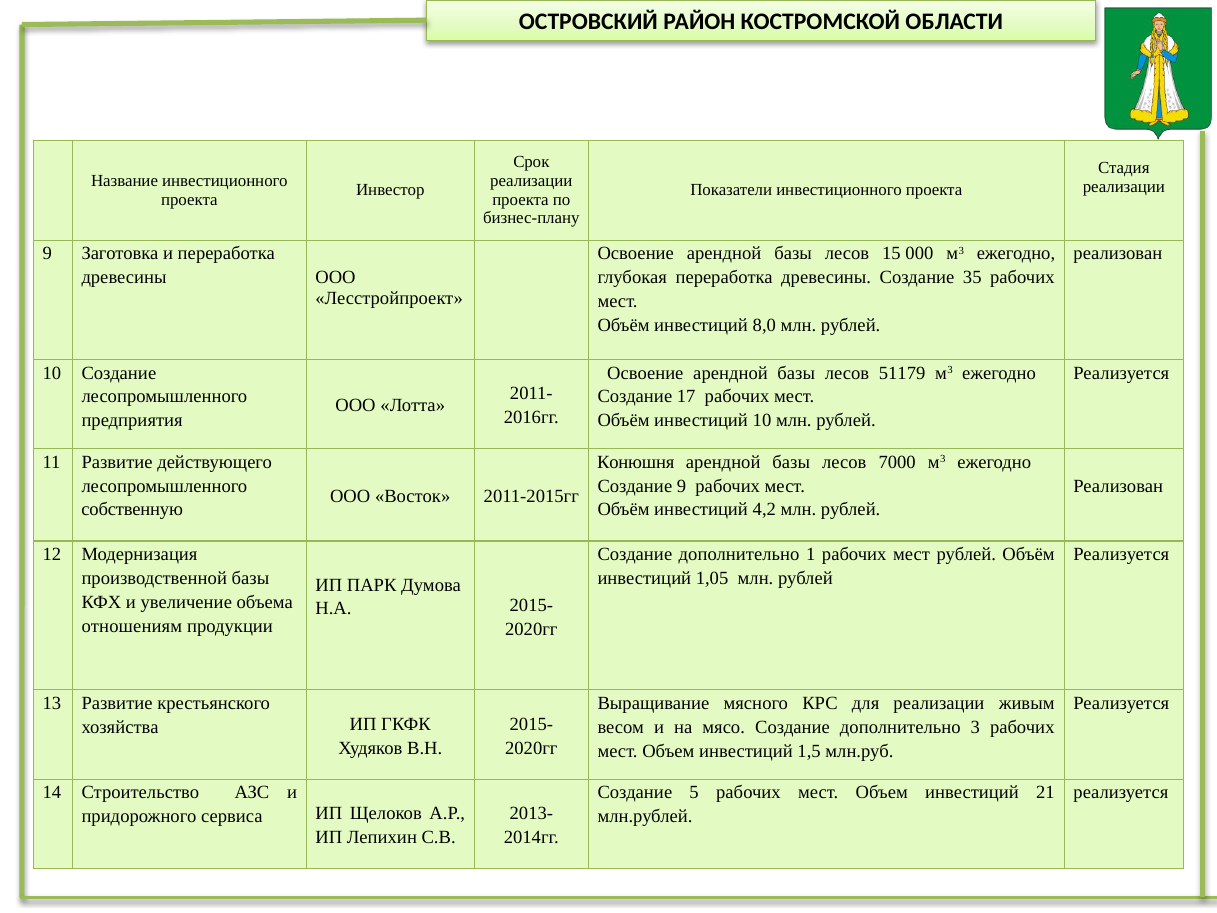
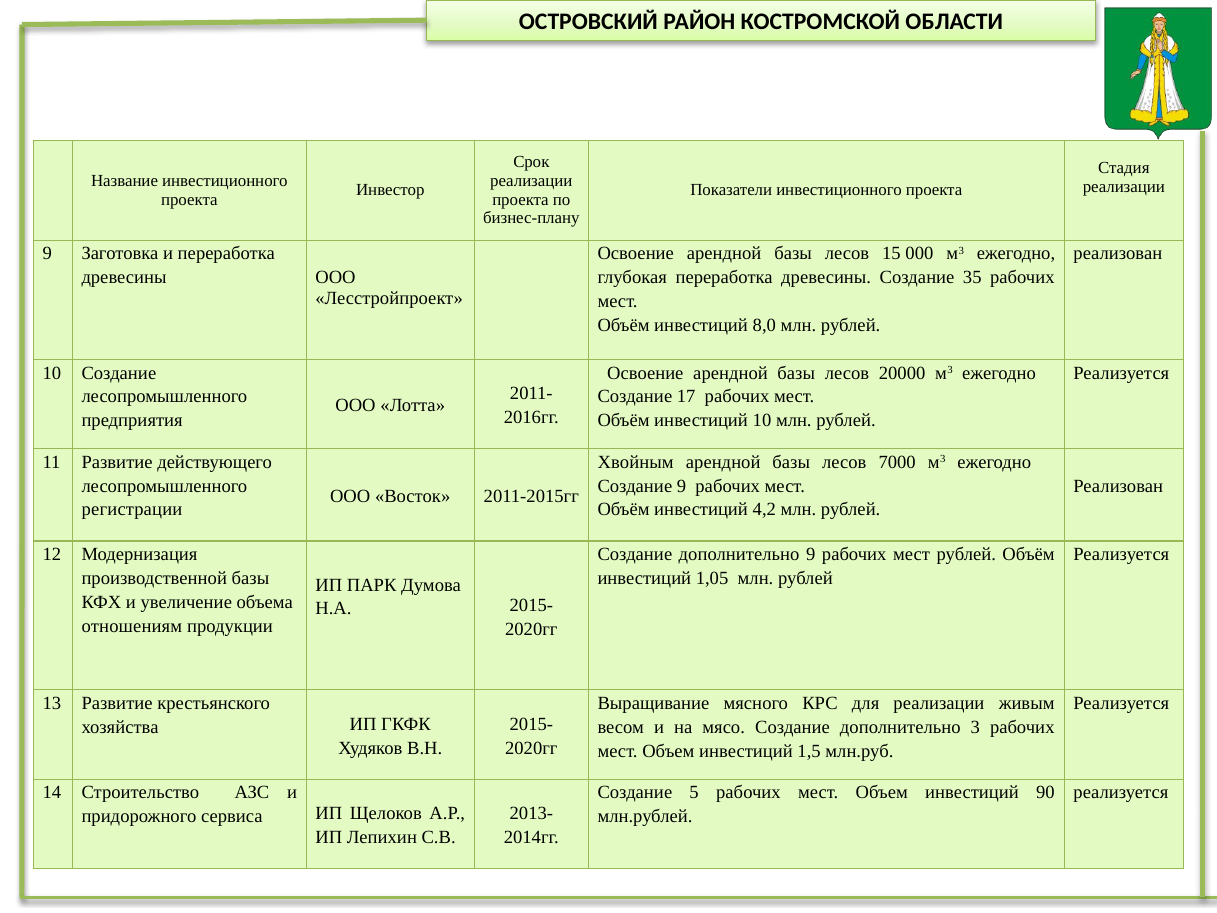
51179: 51179 -> 20000 (902, 373)
Конюшня: Конюшня -> Хвойным (636, 462)
собственную: собственную -> регистрации (132, 510)
дополнительно 1: 1 -> 9 (811, 554)
21: 21 -> 90 (1045, 793)
